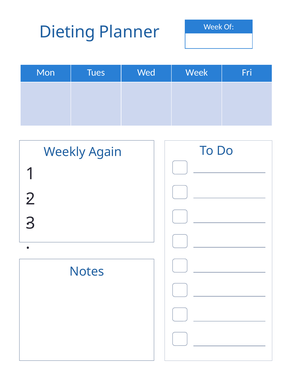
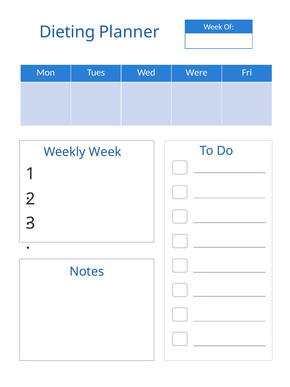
Wed Week: Week -> Were (197, 72)
Weekly Again: Again -> Week (105, 152)
